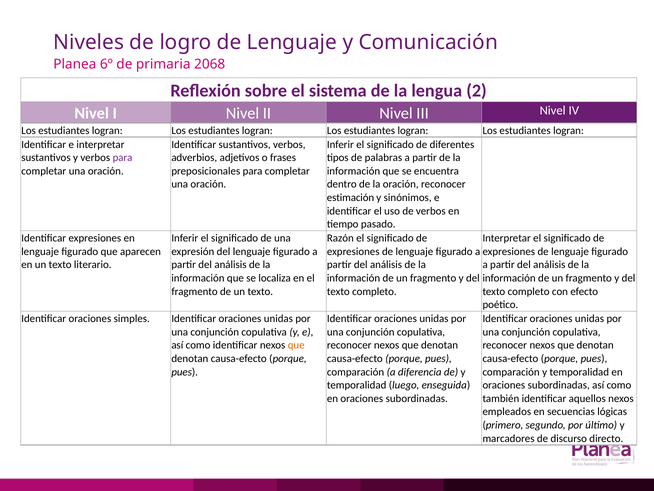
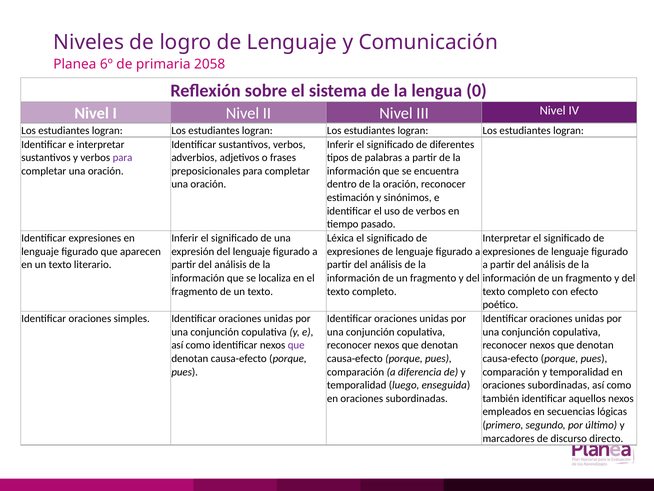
2068: 2068 -> 2058 (210, 64)
2: 2 -> 0 (477, 91)
Razón: Razón -> Léxica (340, 238)
que colour: orange -> purple (296, 345)
